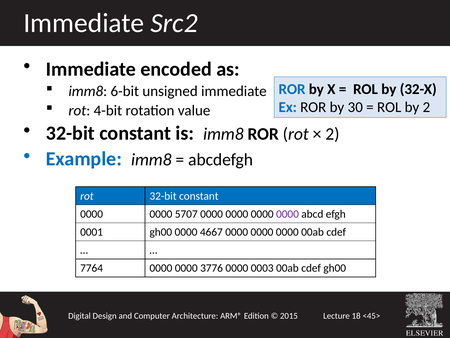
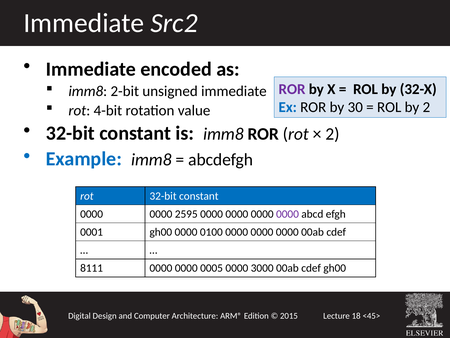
ROR colour: blue -> purple (292, 89)
6-bit: 6-bit -> 2-bit (125, 91)
5707: 5707 -> 2595 (186, 214)
4667: 4667 -> 0100 (211, 232)
7764: 7764 -> 8111 (92, 268)
3776: 3776 -> 0005 (212, 268)
0003: 0003 -> 3000 (262, 268)
